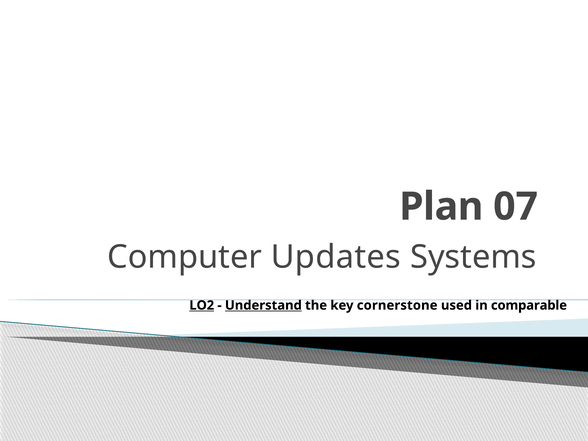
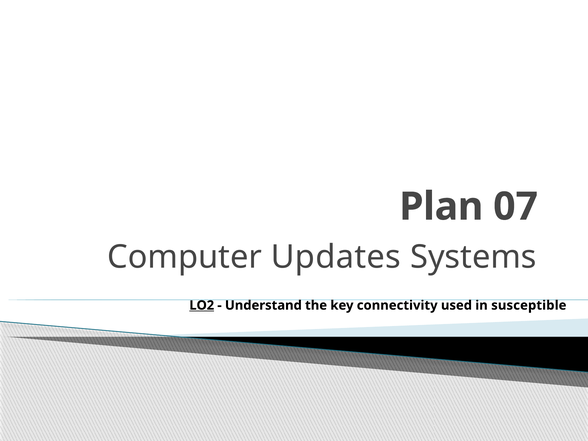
Understand underline: present -> none (263, 305)
cornerstone: cornerstone -> connectivity (397, 305)
comparable: comparable -> susceptible (529, 305)
